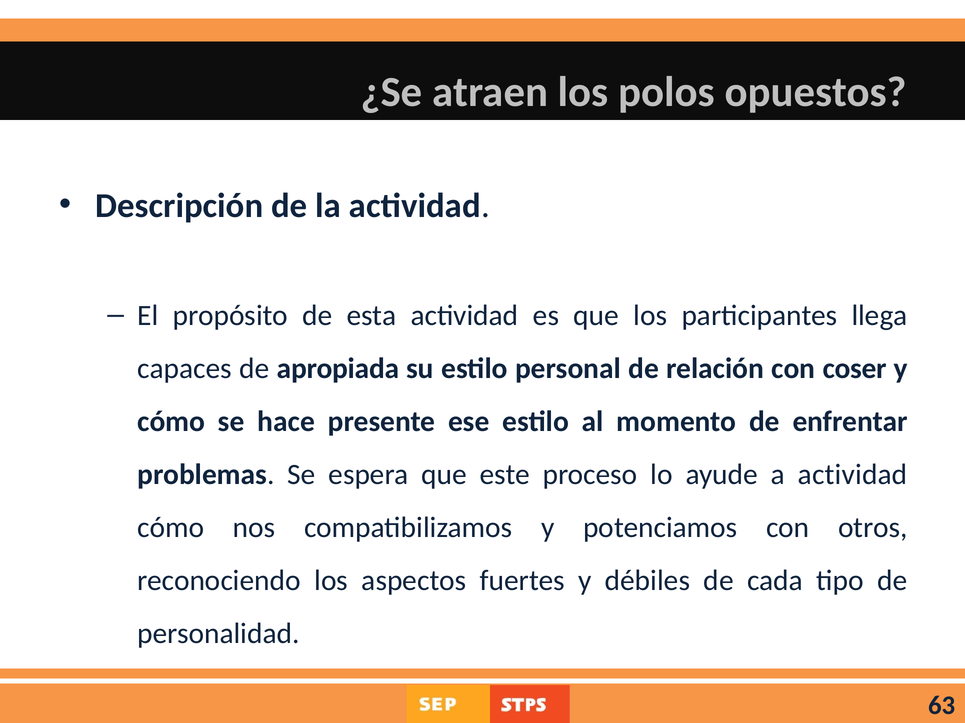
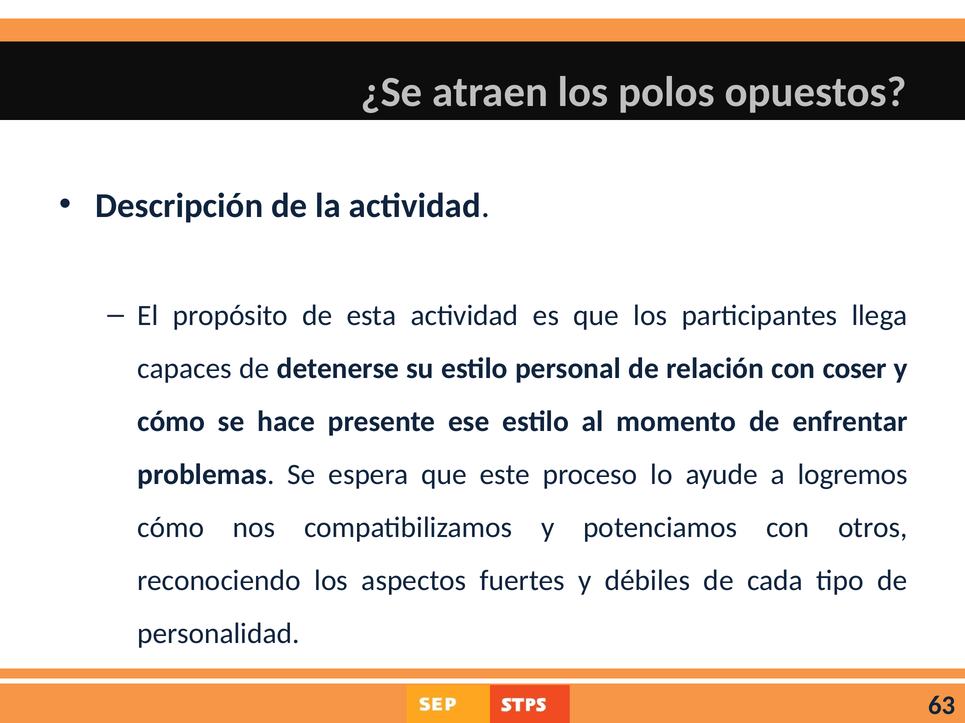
apropiada: apropiada -> detenerse (338, 369)
a actividad: actividad -> logremos (853, 475)
